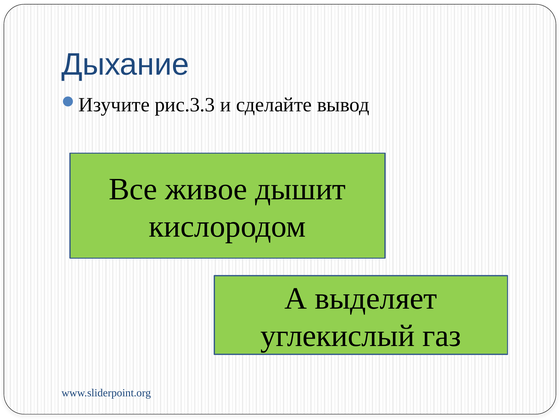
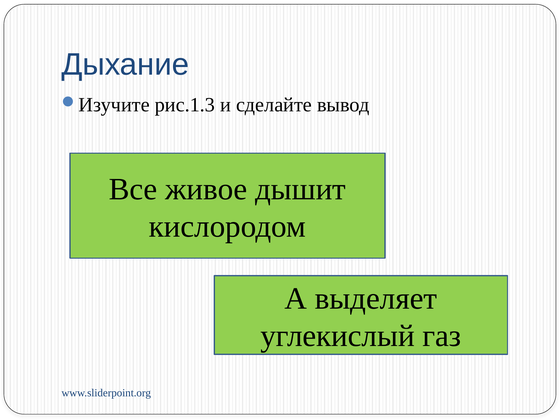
рис.3.3: рис.3.3 -> рис.1.3 (185, 105)
